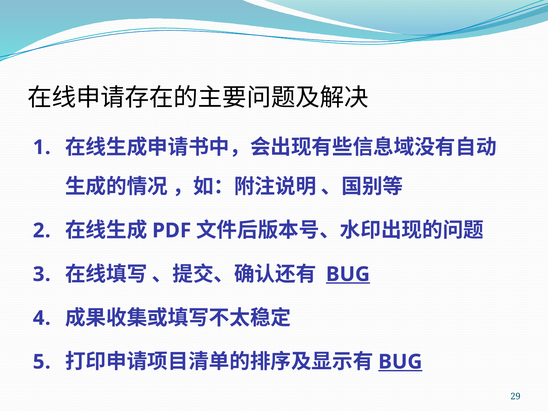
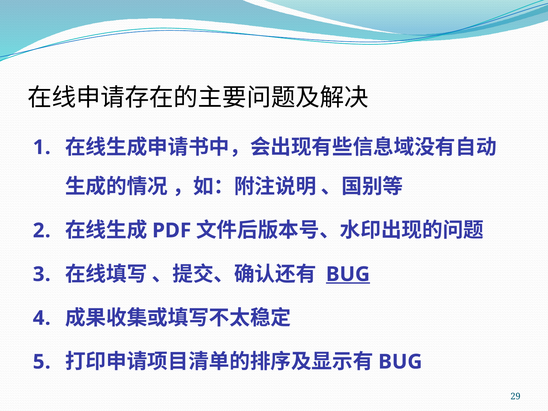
BUG underline: present -> none (400, 362)
